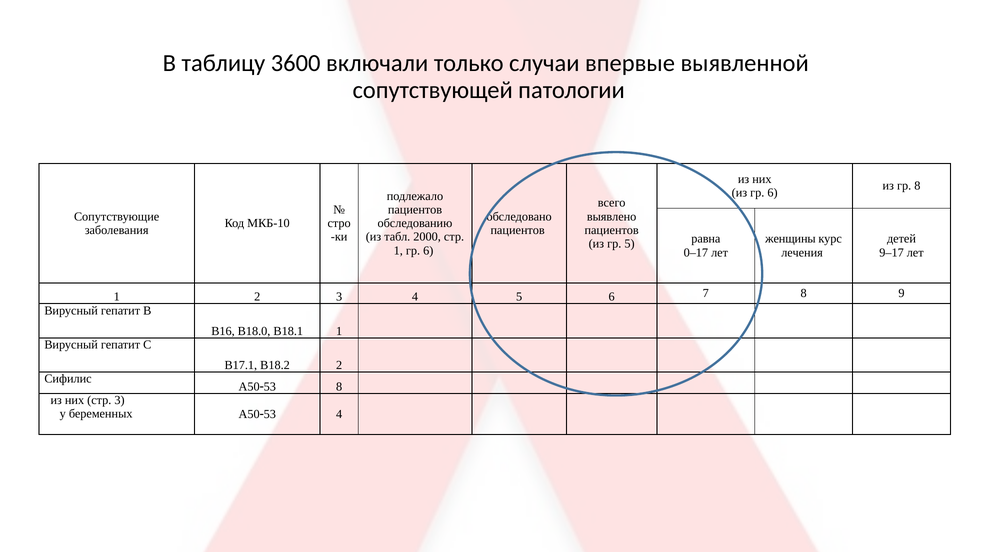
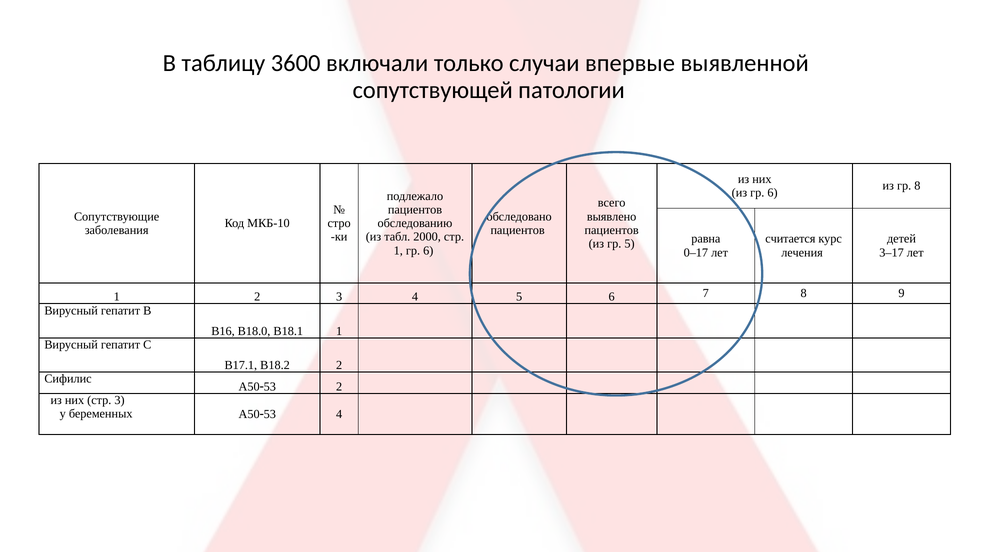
женщины: женщины -> считается (790, 239)
9–17: 9–17 -> 3–17 (892, 252)
А5053 8: 8 -> 2 (339, 386)
